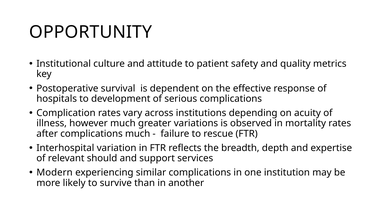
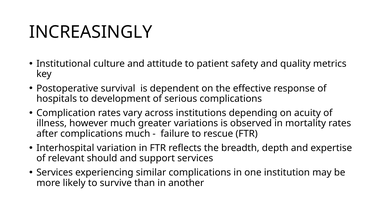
OPPORTUNITY: OPPORTUNITY -> INCREASINGLY (91, 32)
Modern: Modern -> Services (55, 173)
